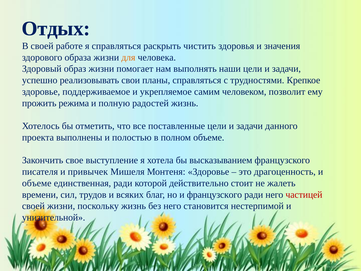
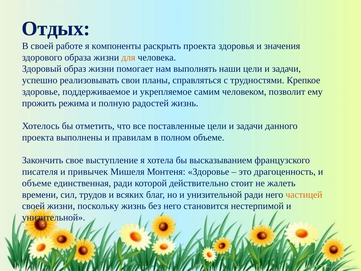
я справляться: справляться -> компоненты (116, 46)
раскрыть чистить: чистить -> проекта (200, 46)
полостью: полостью -> правилам (132, 137)
но и французского: французского -> унизительной (214, 194)
частицей colour: red -> orange (304, 194)
